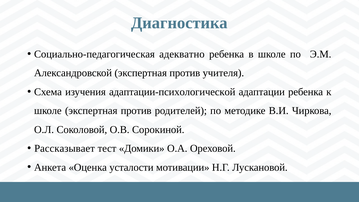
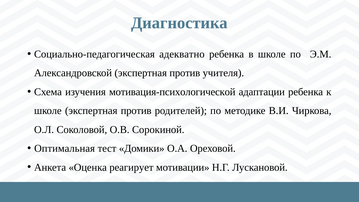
адаптации-психологической: адаптации-психологической -> мотивация-психологической (172, 92)
Рассказывает: Рассказывает -> Оптимальная (65, 148)
усталости: усталости -> реагирует (131, 167)
